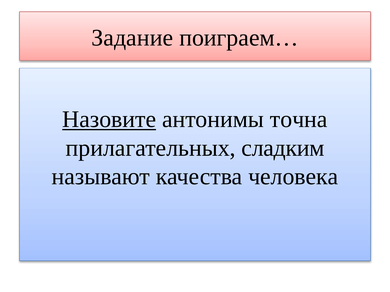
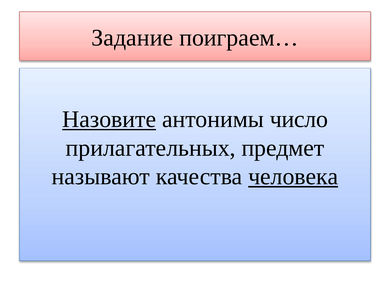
точна: точна -> число (299, 120)
сладким: сладким -> предмет (283, 148)
человека underline: none -> present (293, 177)
